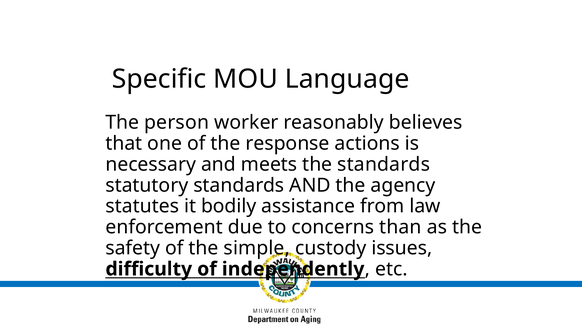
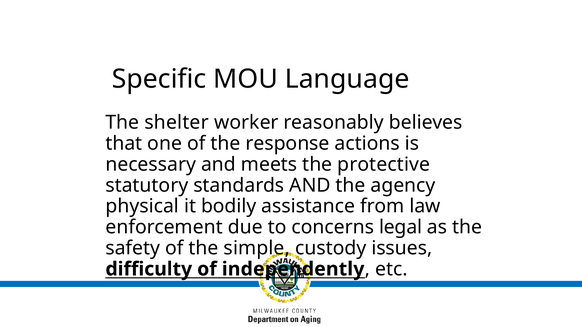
person: person -> shelter (177, 123)
the standards: standards -> protective (384, 165)
statutes: statutes -> physical (142, 206)
than: than -> legal (401, 227)
